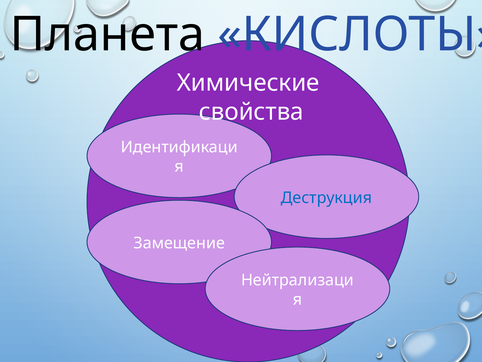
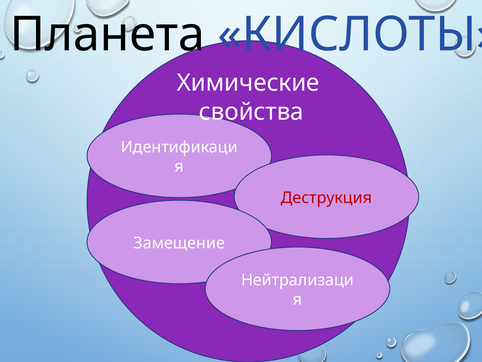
Деструкция colour: blue -> red (326, 198)
